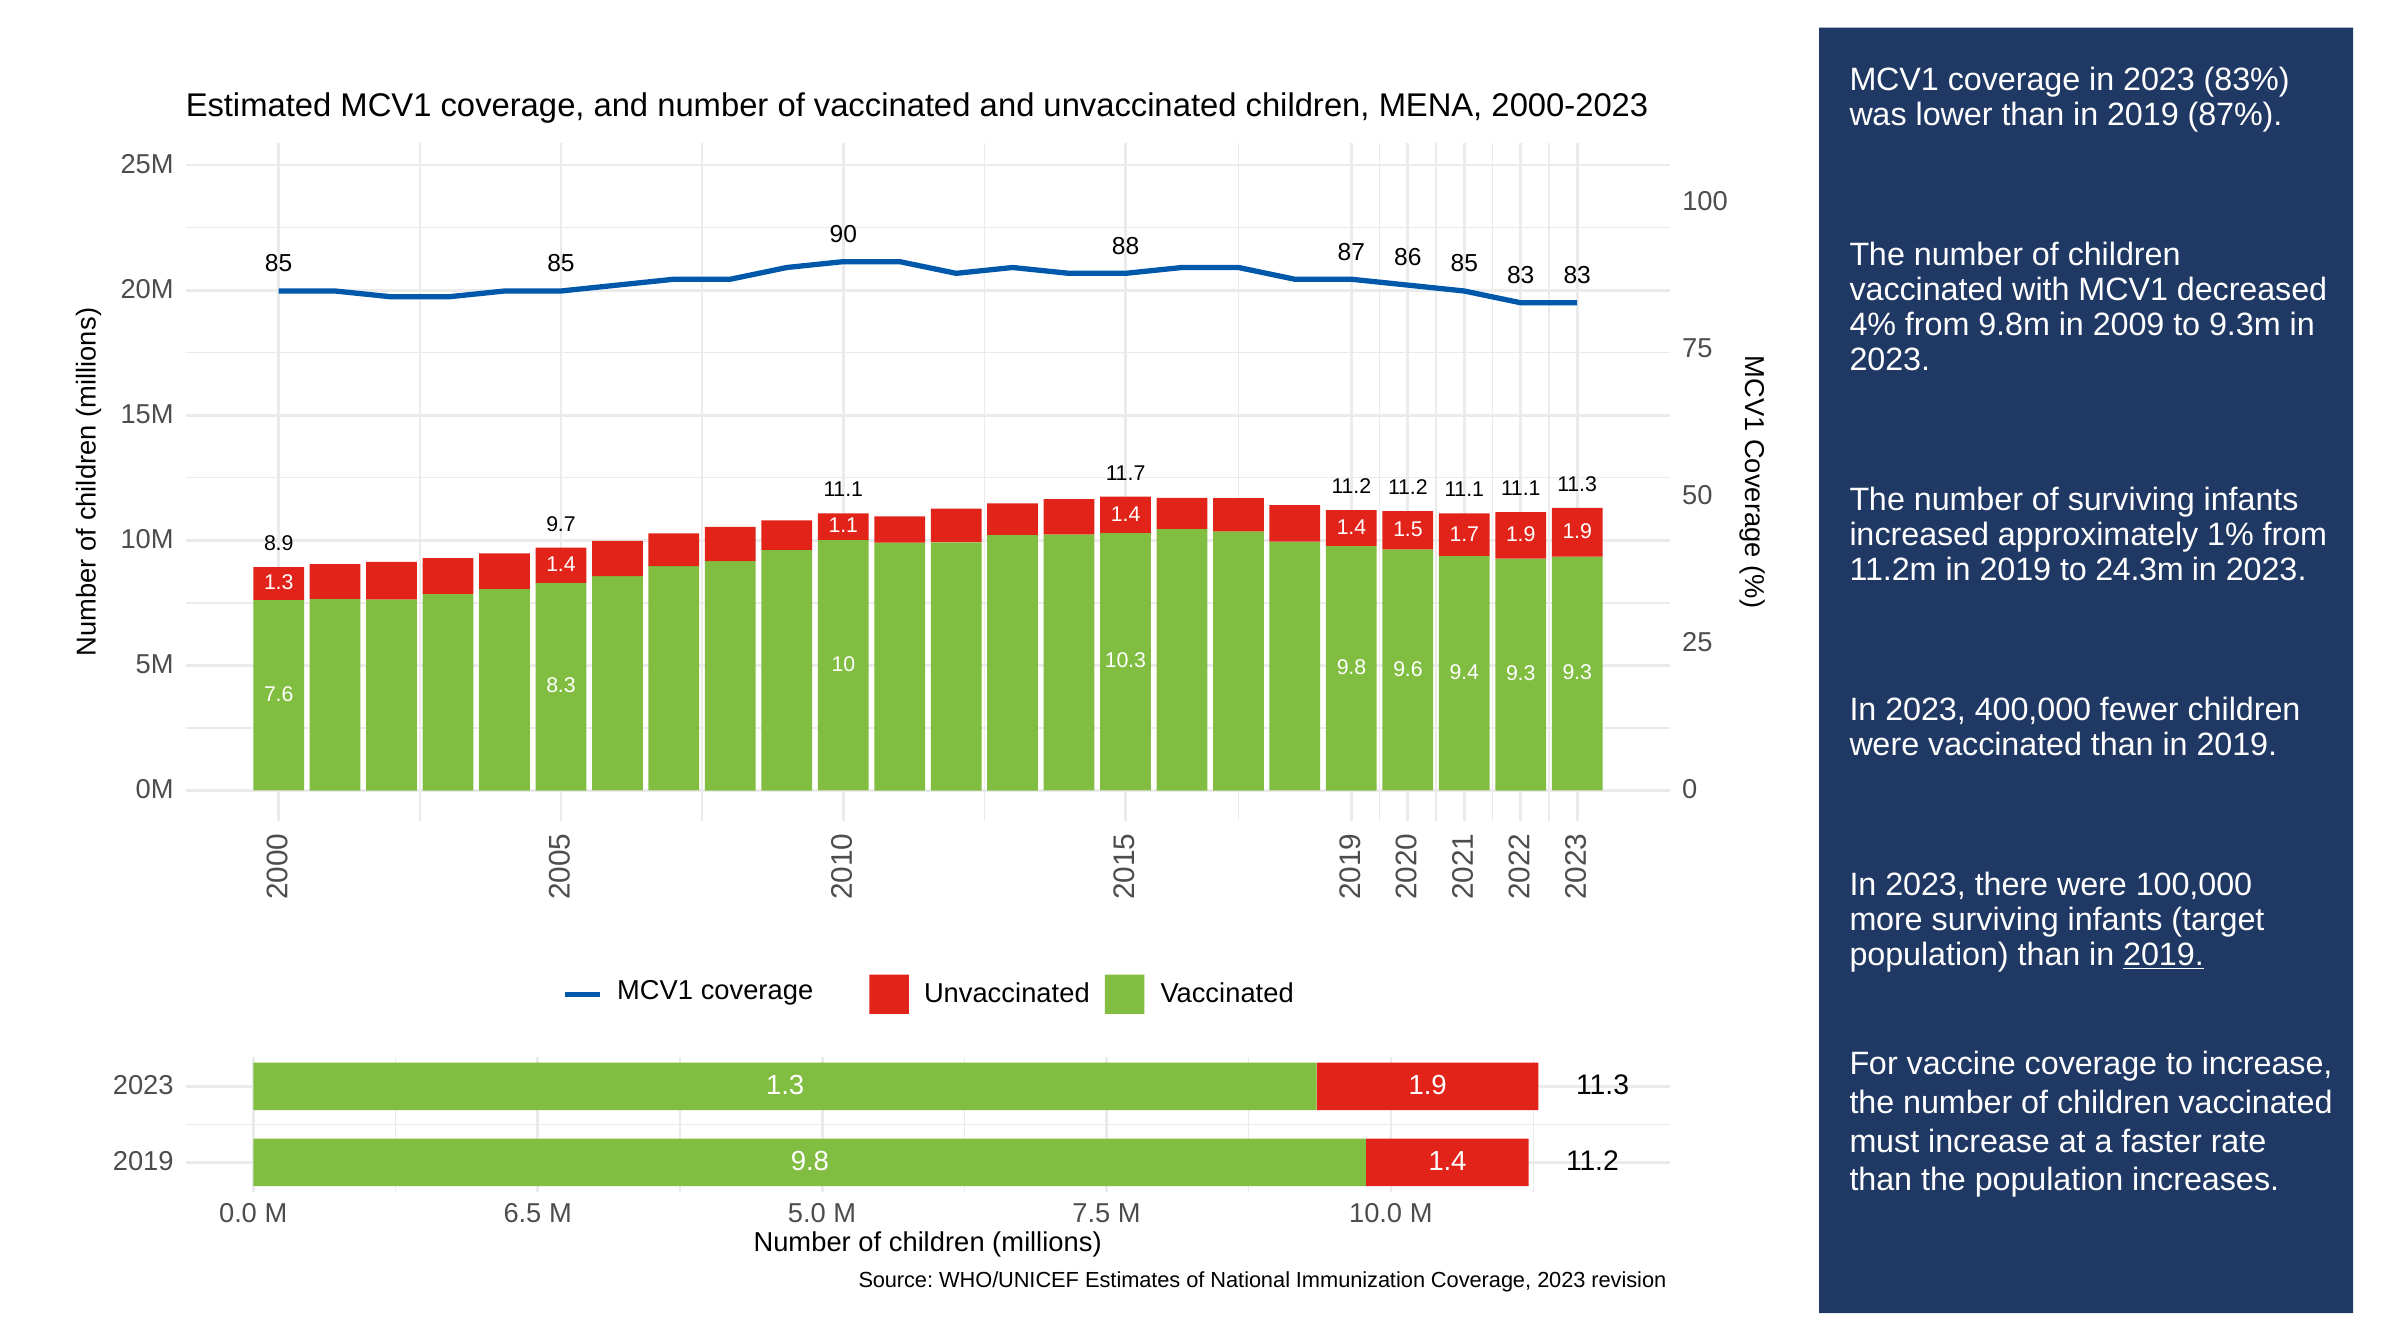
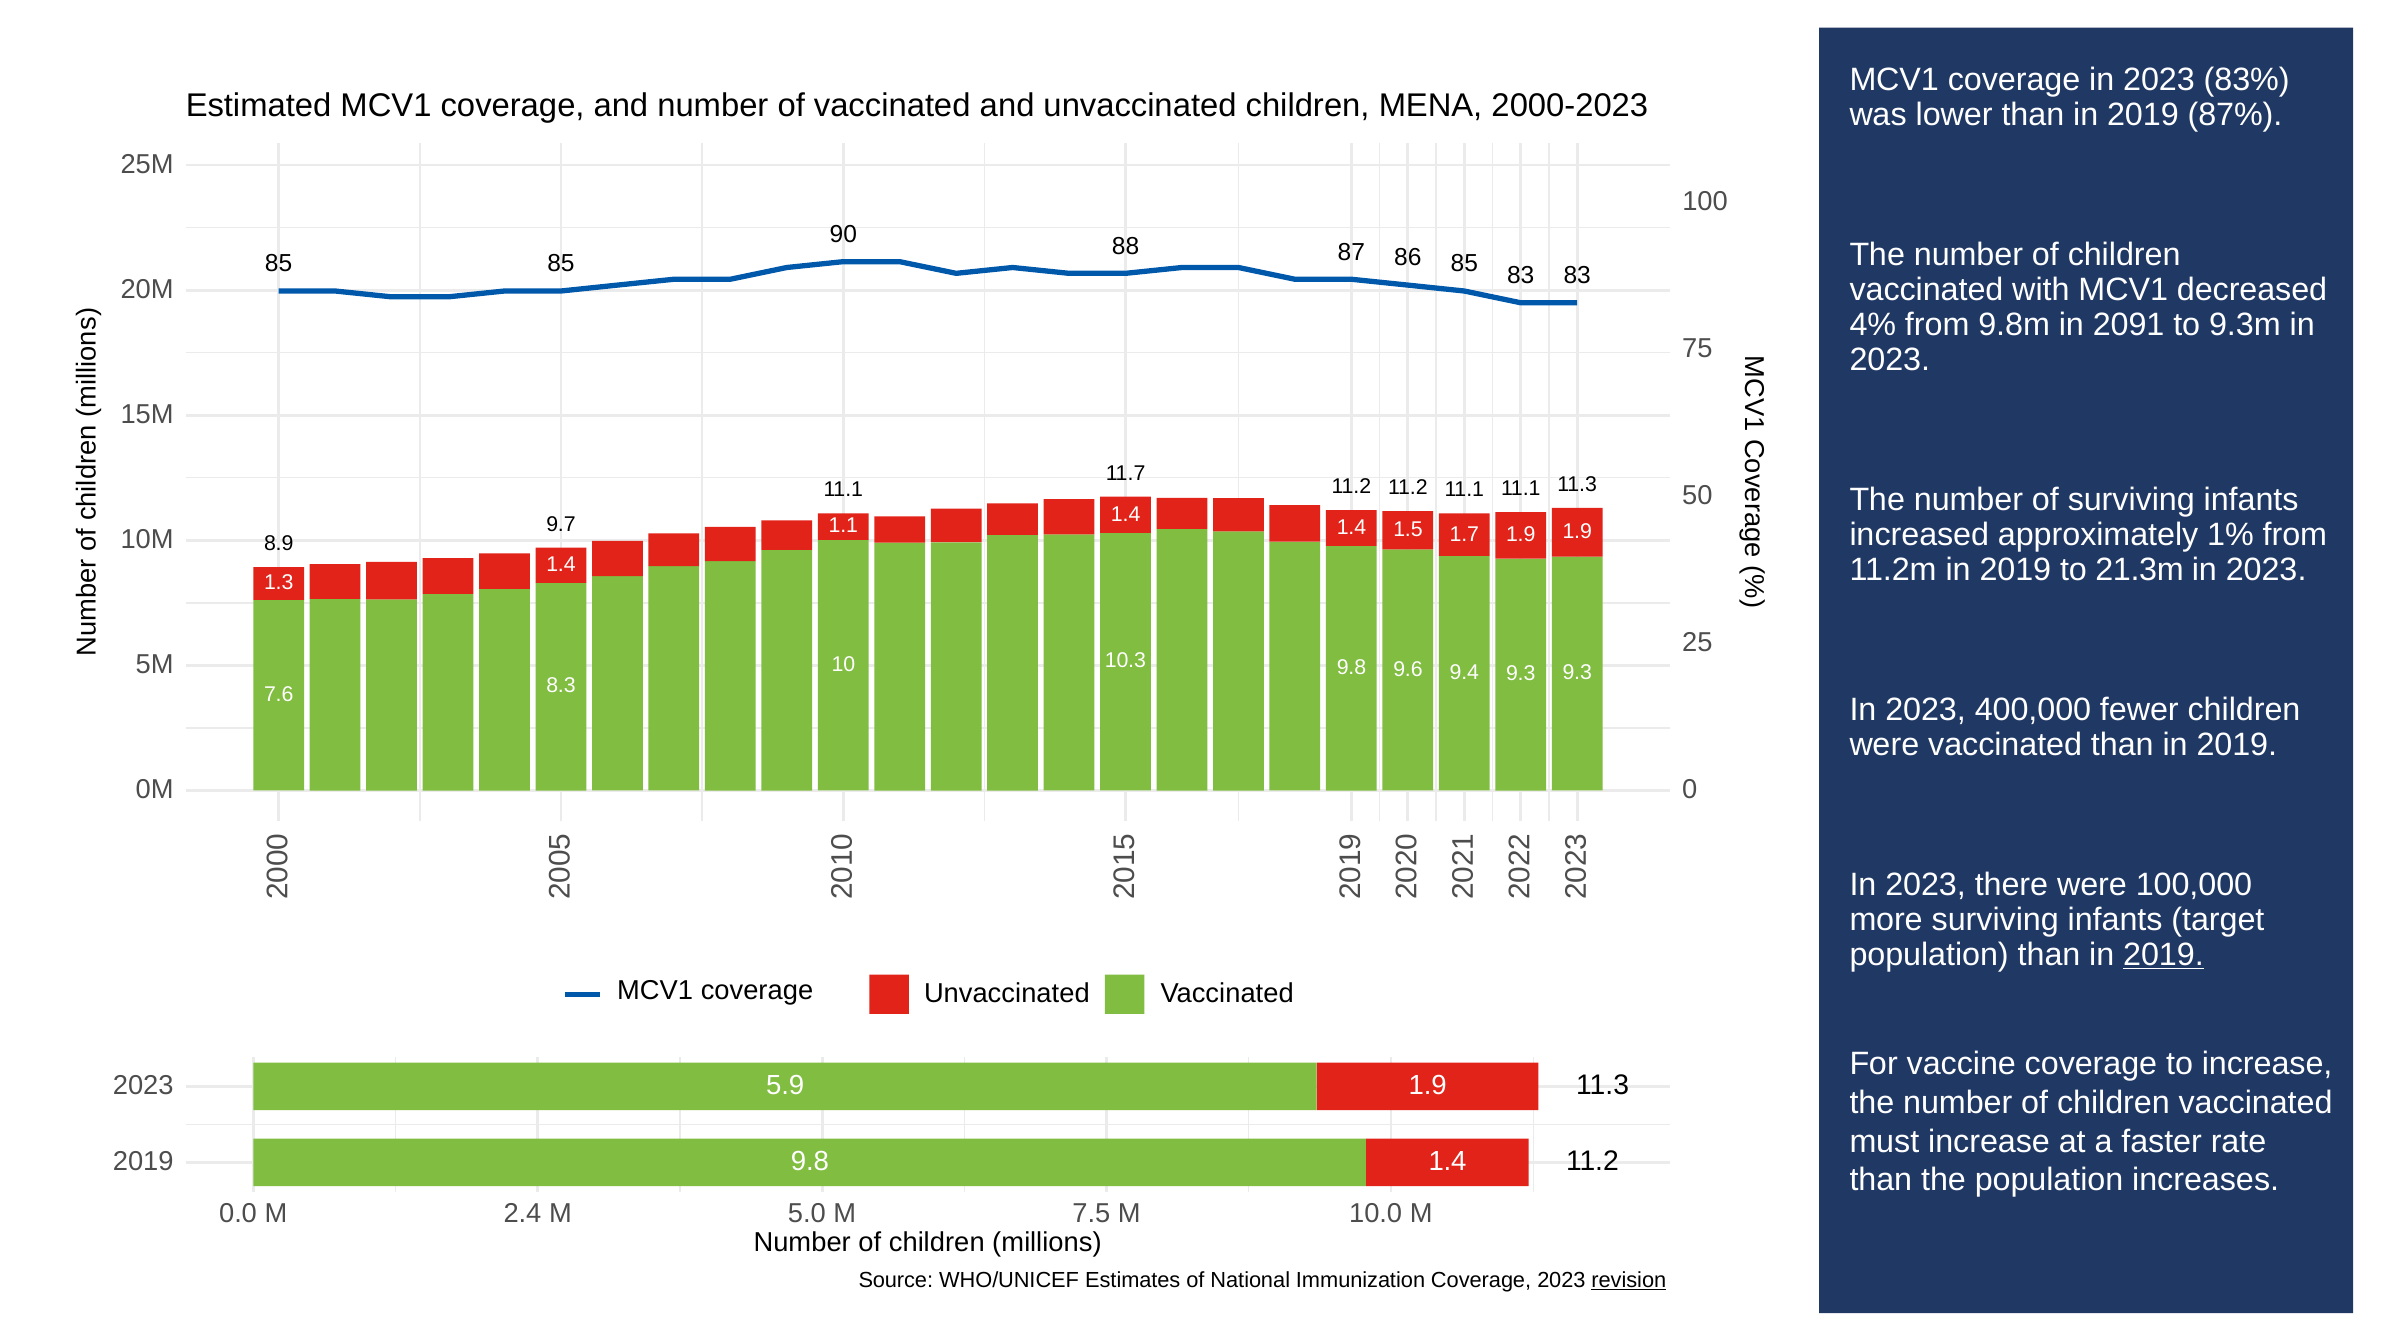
2009: 2009 -> 2091 (2129, 324)
24.3m: 24.3m -> 21.3m (2140, 569)
1.3: 1.3 -> 5.9 (785, 1085)
6.5: 6.5 -> 2.4 (522, 1213)
revision underline: none -> present (1629, 1280)
